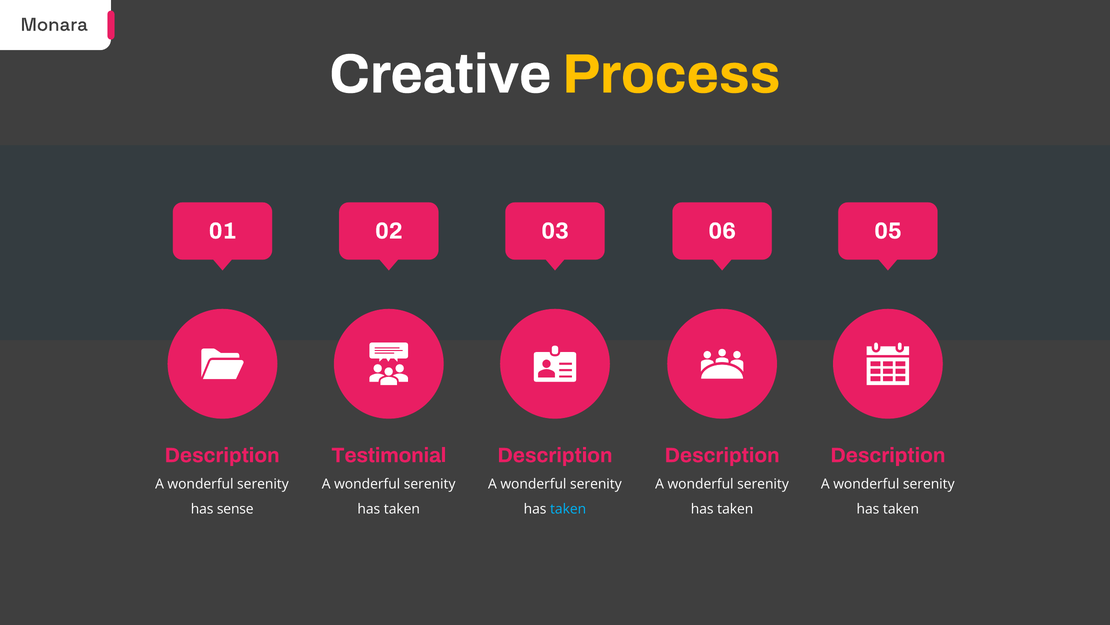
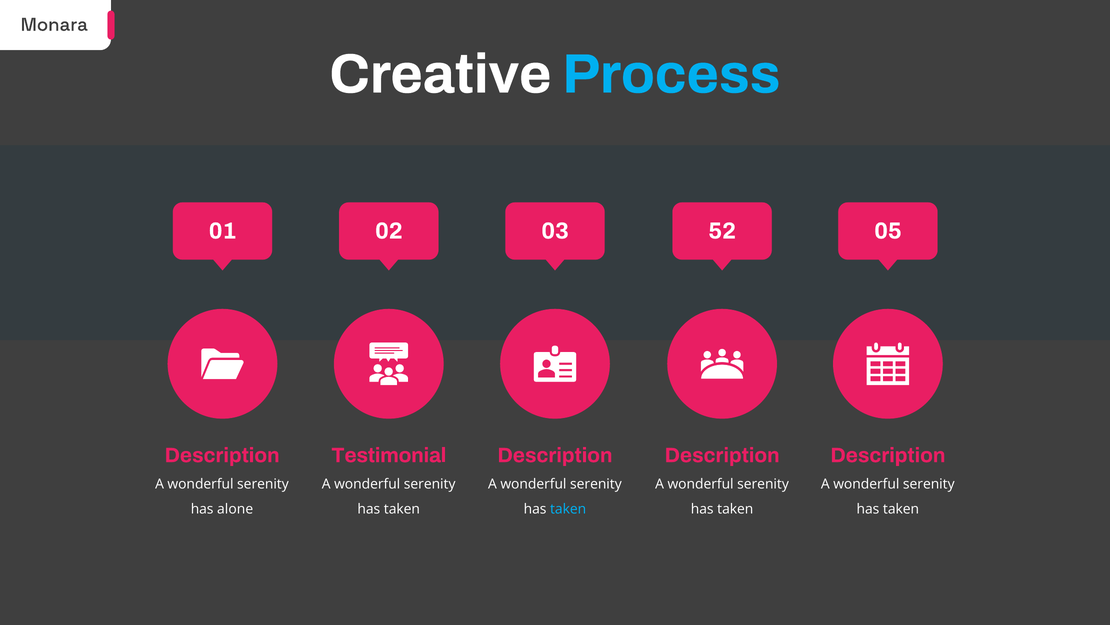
Process colour: yellow -> light blue (671, 74)
06: 06 -> 52 (722, 231)
sense: sense -> alone (235, 509)
